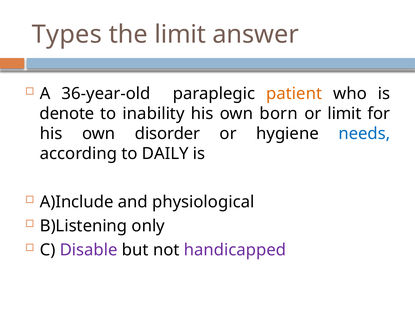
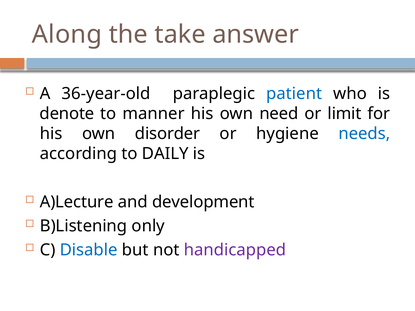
Types: Types -> Along (67, 35)
the limit: limit -> take (180, 35)
patient colour: orange -> blue (294, 94)
inability: inability -> manner (154, 114)
born: born -> need (279, 114)
A)Include: A)Include -> A)Lecture (77, 202)
physiological: physiological -> development (203, 202)
Disable colour: purple -> blue (89, 250)
